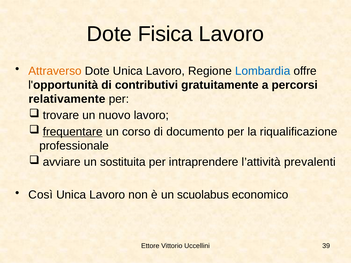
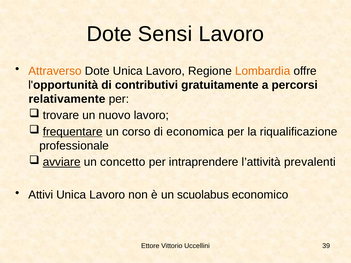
Fisica: Fisica -> Sensi (165, 34)
Lombardia colour: blue -> orange (263, 71)
documento: documento -> economica (195, 132)
avviare underline: none -> present (62, 162)
sostituita: sostituita -> concetto (123, 162)
Così: Così -> Attivi (41, 195)
